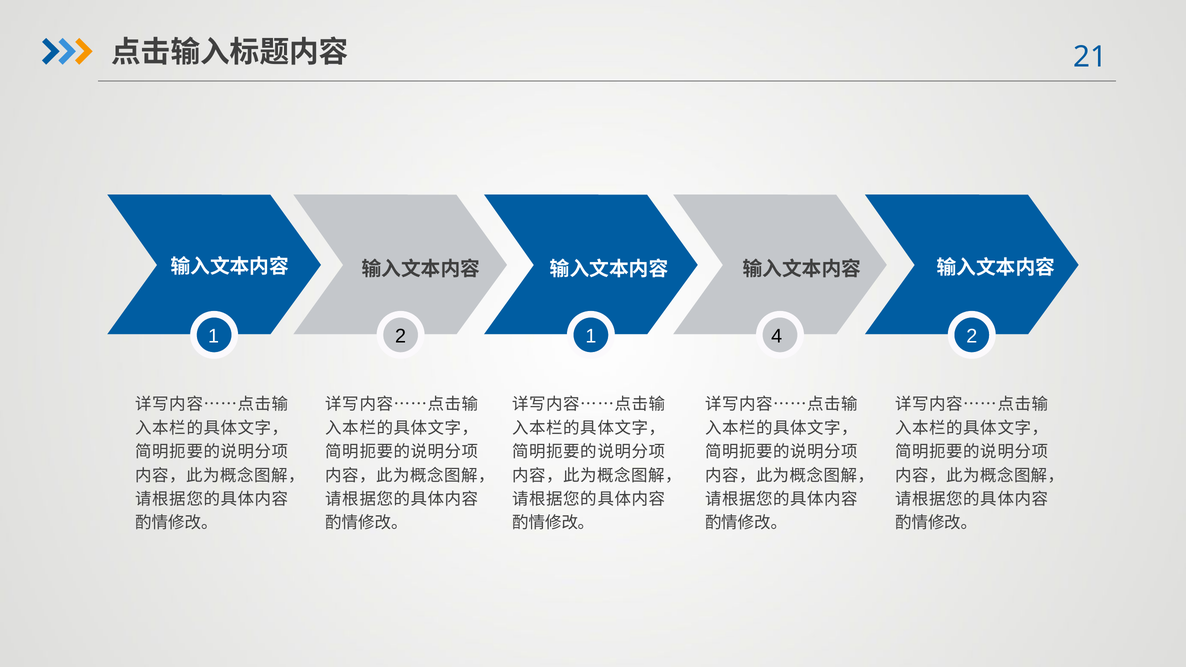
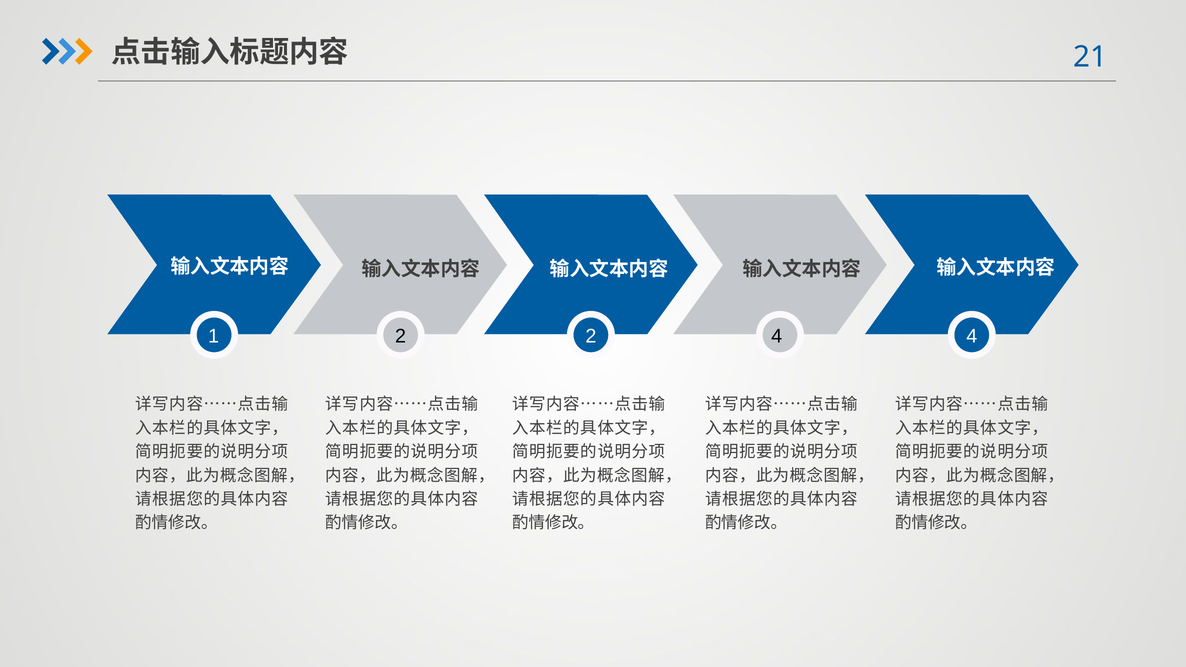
2 1: 1 -> 2 (591, 336)
4 2: 2 -> 4 (972, 336)
